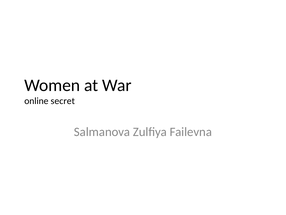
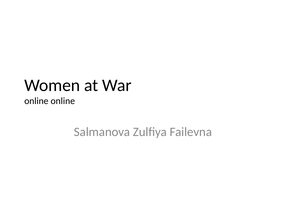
online secret: secret -> online (63, 101)
